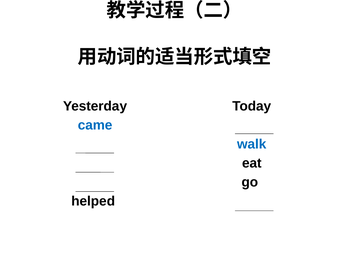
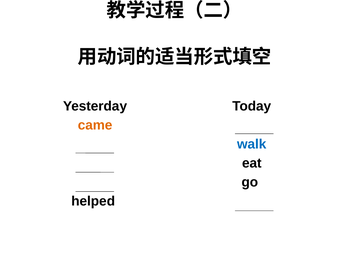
came colour: blue -> orange (95, 125)
